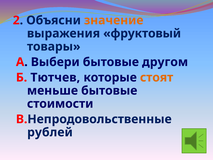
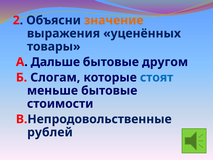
фруктовый: фруктовый -> уценённых (142, 33)
Выбери: Выбери -> Дальше (55, 62)
Тютчев: Тютчев -> Слогам (55, 77)
стоят colour: orange -> blue (157, 77)
